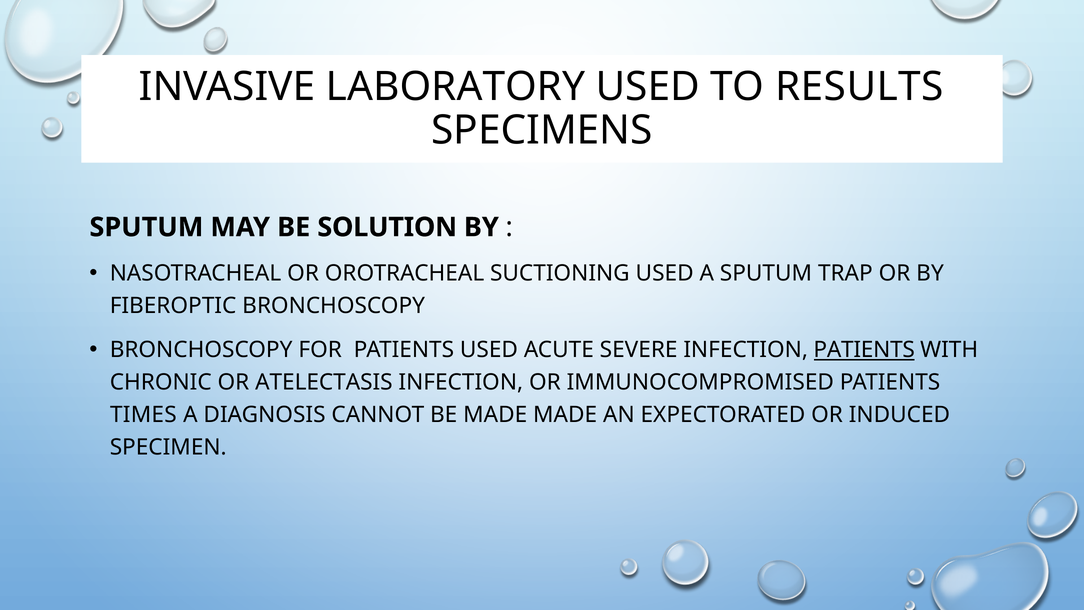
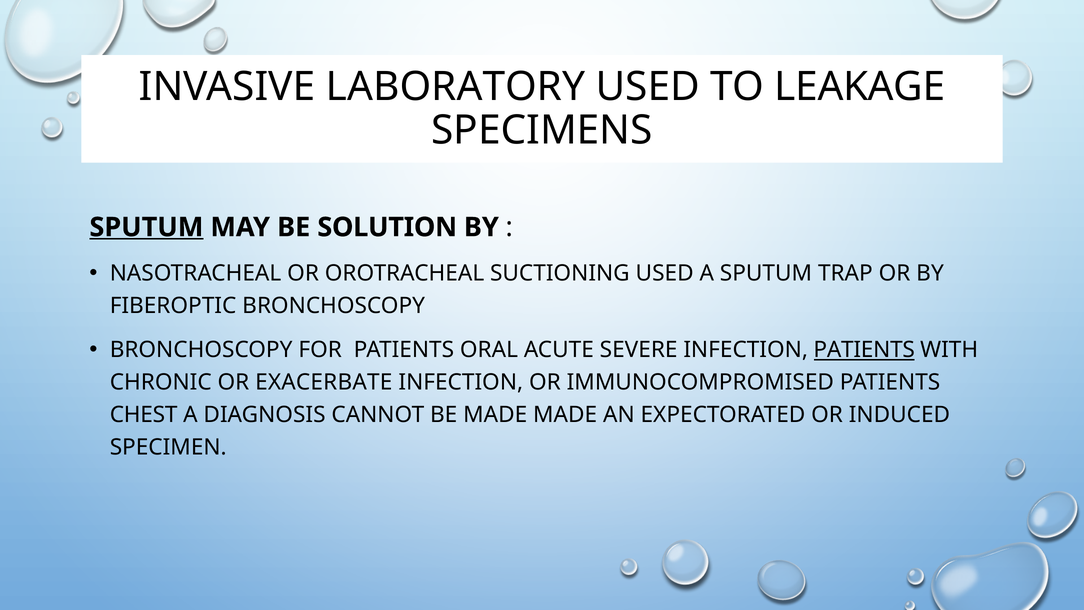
RESULTS: RESULTS -> LEAKAGE (860, 87)
SPUTUM underline: none -> present (146, 227)
PATIENTS USED: USED -> ORAL (489, 350)
ATELECTASIS: ATELECTASIS -> EXACERBATE (324, 382)
TIMES: TIMES -> CHEST (144, 415)
